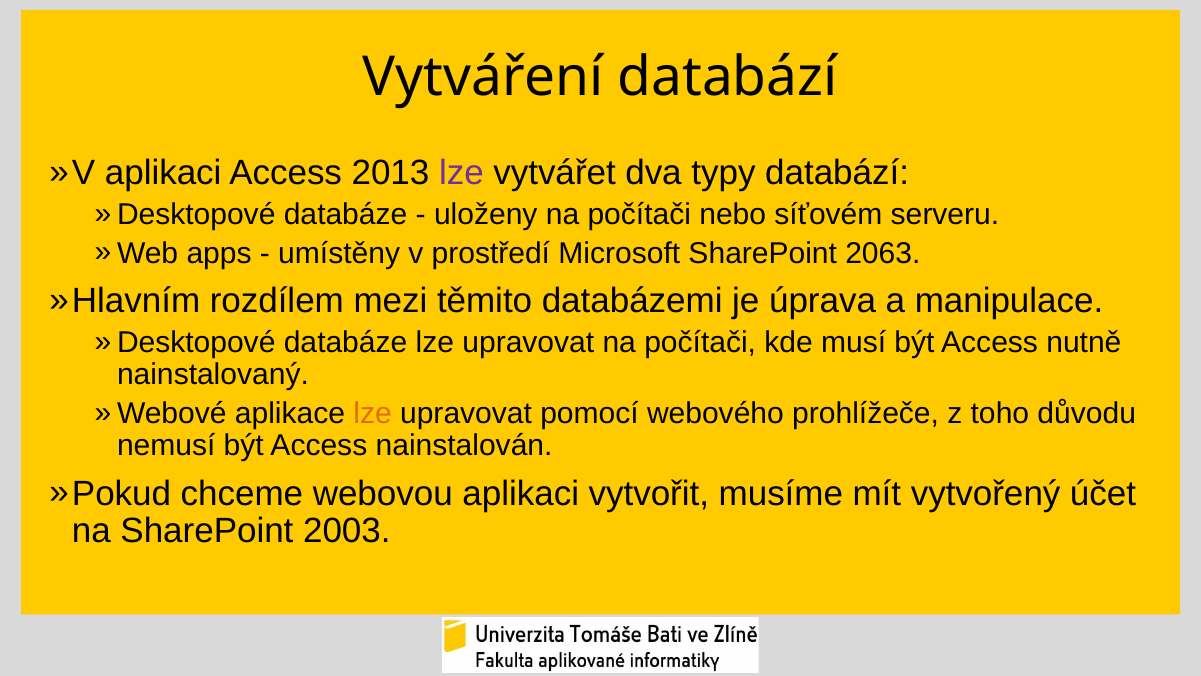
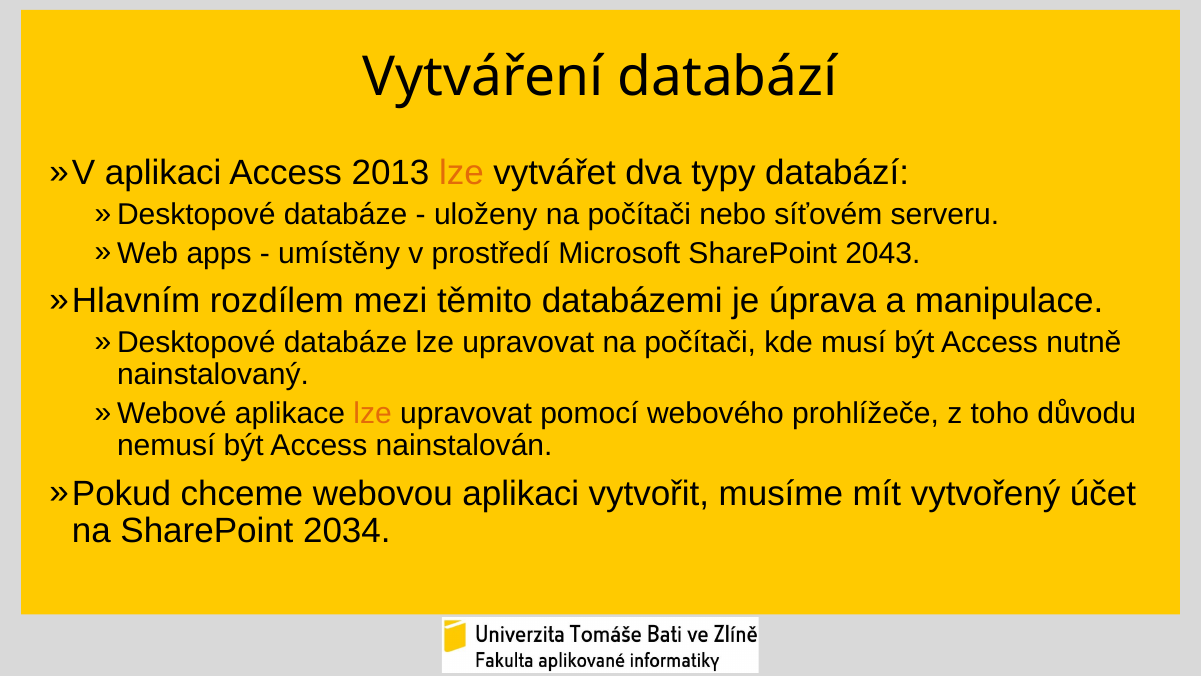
lze colour: purple -> orange (461, 173)
2063: 2063 -> 2043 (883, 253)
2003: 2003 -> 2034 (347, 531)
